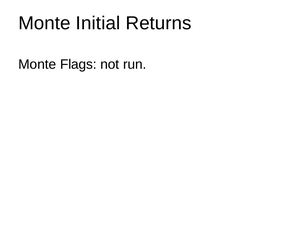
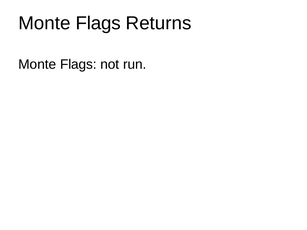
Initial: Initial -> Flags (98, 23)
